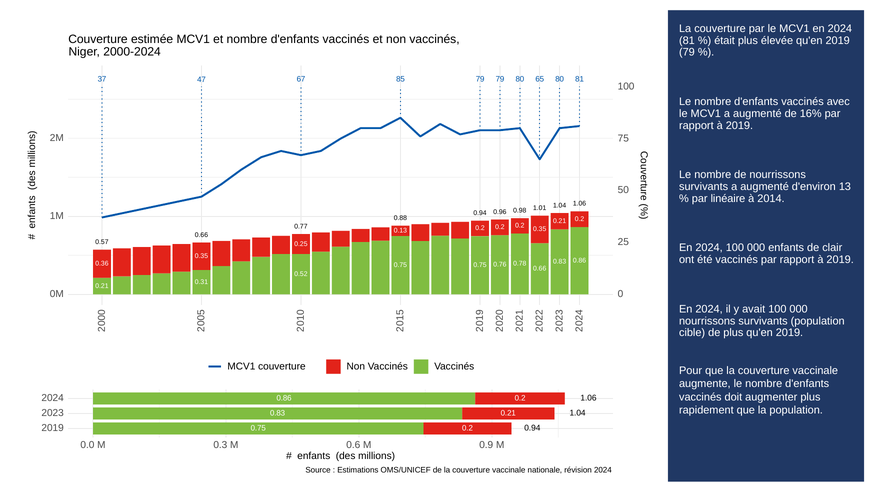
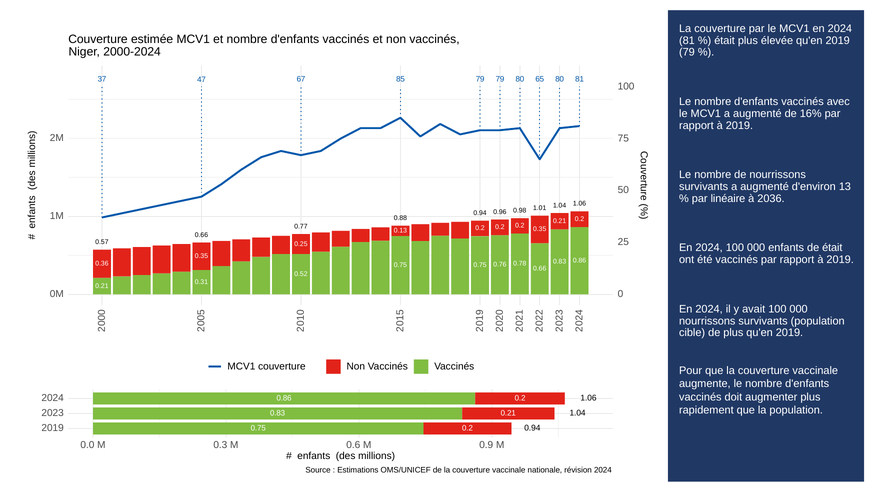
2014: 2014 -> 2036 (771, 199)
de clair: clair -> était (832, 248)
